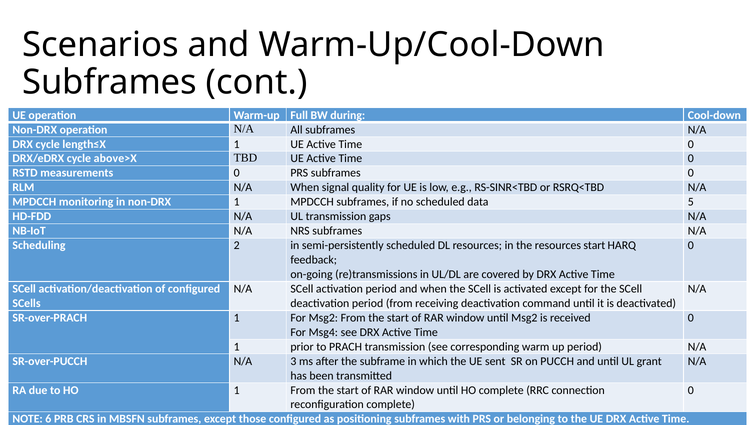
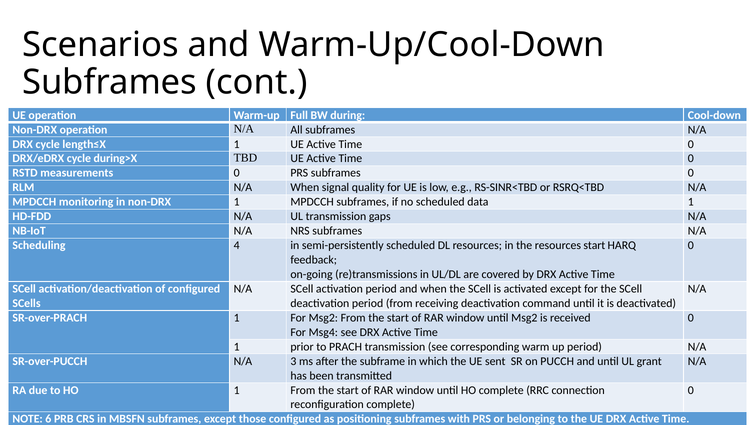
above>X: above>X -> during>X (115, 158)
data 5: 5 -> 1 (691, 202)
2: 2 -> 4 (237, 245)
